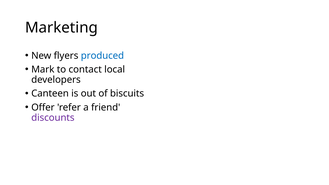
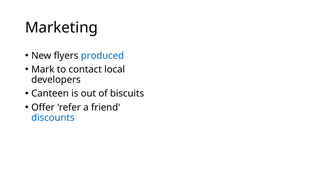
discounts colour: purple -> blue (53, 118)
